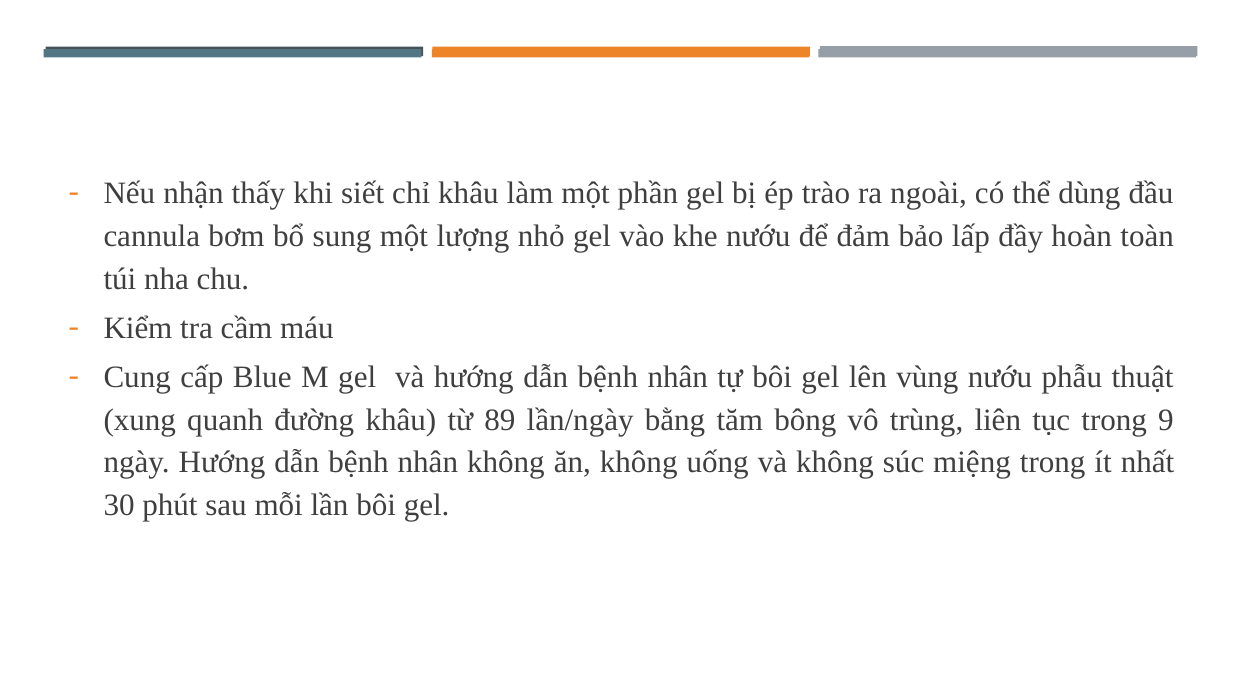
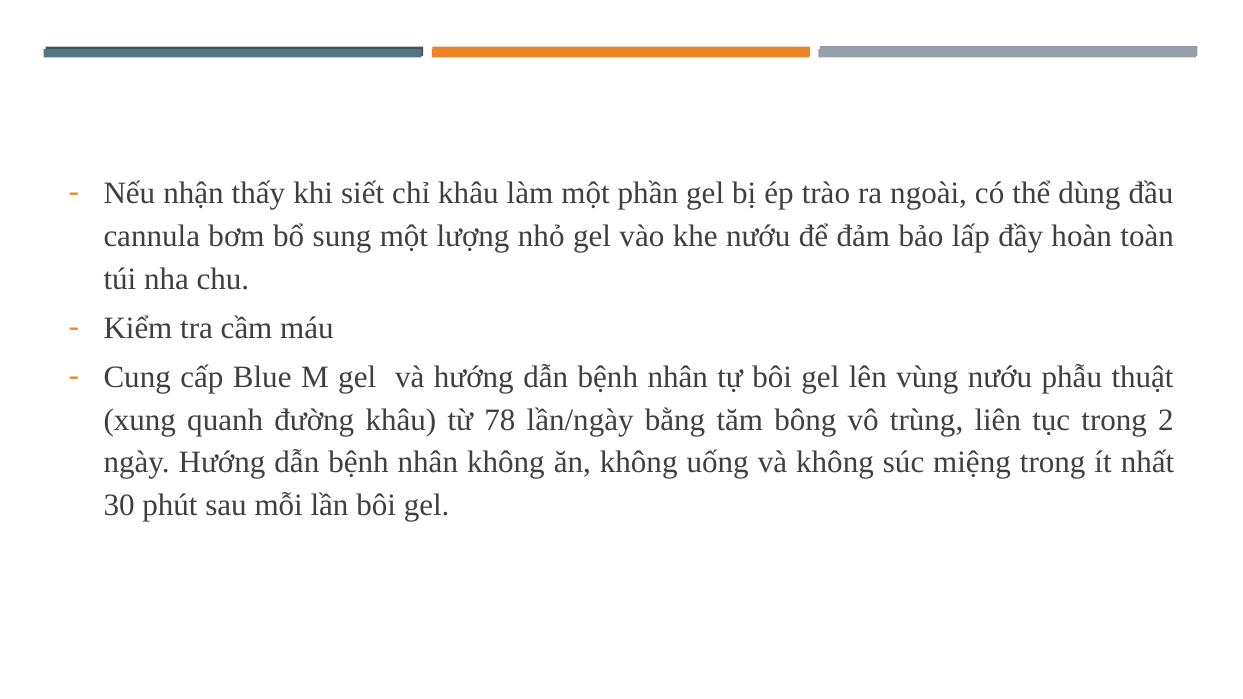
89: 89 -> 78 (500, 420)
9: 9 -> 2 (1166, 420)
